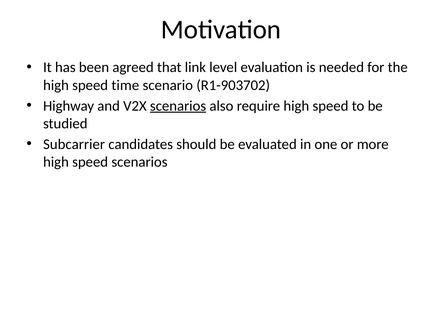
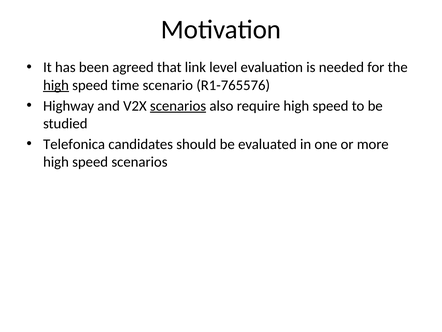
high underline: none -> present (56, 85)
R1-903702: R1-903702 -> R1-765576 (233, 85)
Subcarrier: Subcarrier -> Telefonica (74, 144)
